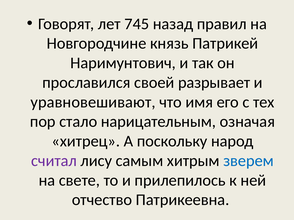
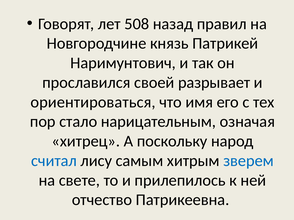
745: 745 -> 508 (137, 24)
уравновешивают: уравновешивают -> ориентироваться (93, 102)
считал colour: purple -> blue (54, 161)
